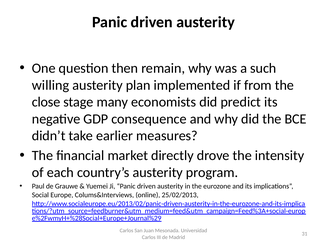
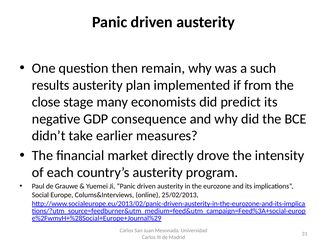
willing: willing -> results (51, 85)
